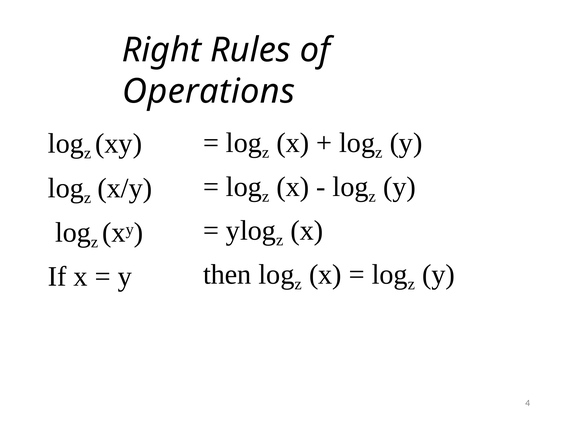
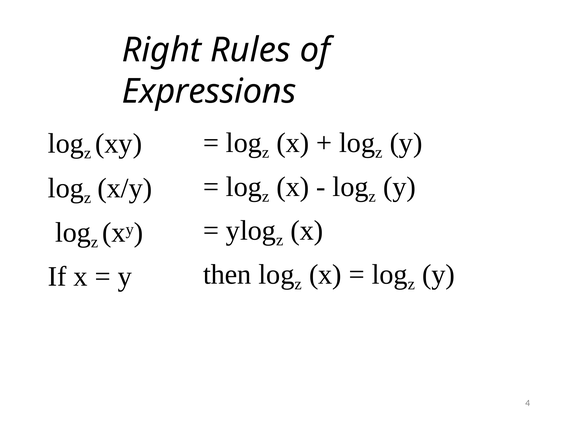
Operations: Operations -> Expressions (209, 91)
